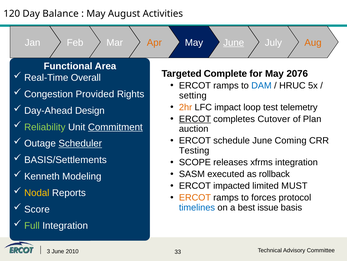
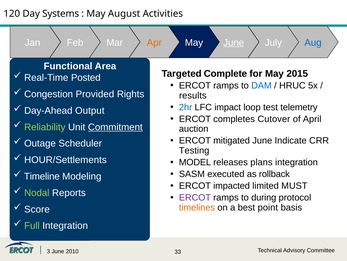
Balance: Balance -> Systems (61, 14)
Aug colour: orange -> blue (313, 43)
2076: 2076 -> 2015 (297, 73)
Overall: Overall -> Posted (86, 78)
setting: setting -> results (193, 95)
2hr colour: orange -> blue (186, 107)
Design: Design -> Output (90, 110)
ERCOT underline: present -> none (195, 119)
Plan: Plan -> April (312, 119)
schedule: schedule -> mitigated (232, 140)
Coming: Coming -> Indicate (291, 140)
Scheduler underline: present -> none (80, 143)
BASIS/Settlements: BASIS/Settlements -> HOUR/Settlements (65, 160)
SCOPE: SCOPE -> MODEL (195, 162)
xfrms: xfrms -> plans (261, 162)
Kenneth: Kenneth -> Timeline (42, 176)
Nodal colour: yellow -> light green (37, 192)
ERCOT colour: orange -> purple (195, 197)
forces: forces -> during (264, 197)
timelines colour: blue -> orange (197, 207)
issue: issue -> point (268, 207)
